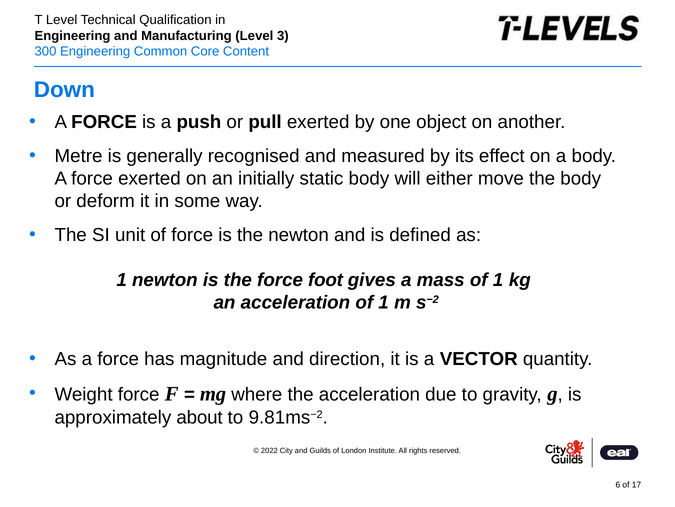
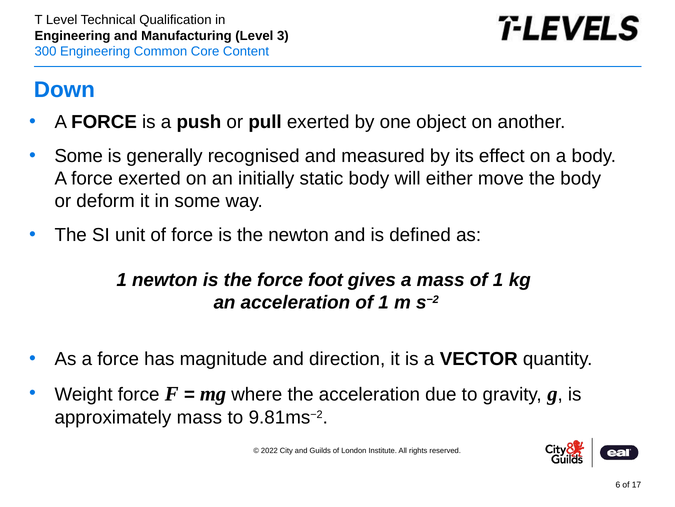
Metre: Metre -> Some (79, 156)
approximately about: about -> mass (199, 417)
